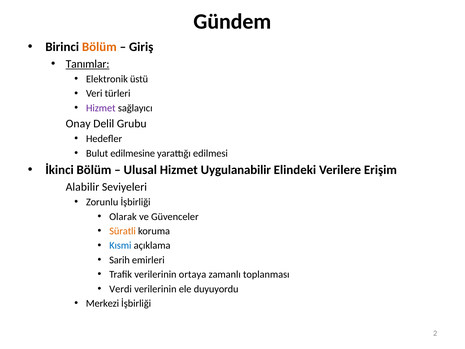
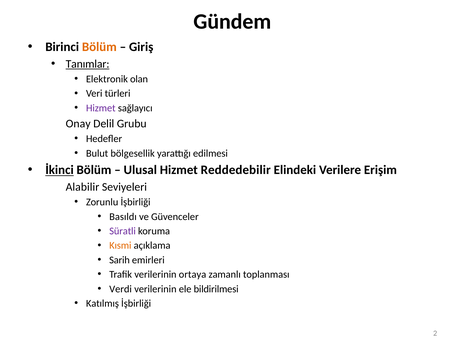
üstü: üstü -> olan (139, 79)
edilmesine: edilmesine -> bölgesellik (133, 153)
İkinci underline: none -> present (60, 170)
Uygulanabilir: Uygulanabilir -> Reddedebilir (236, 170)
Olarak: Olarak -> Basıldı (123, 216)
Süratli colour: orange -> purple (123, 231)
Kısmi colour: blue -> orange (120, 245)
duyuyordu: duyuyordu -> bildirilmesi (216, 289)
Merkezi: Merkezi -> Katılmış (102, 303)
